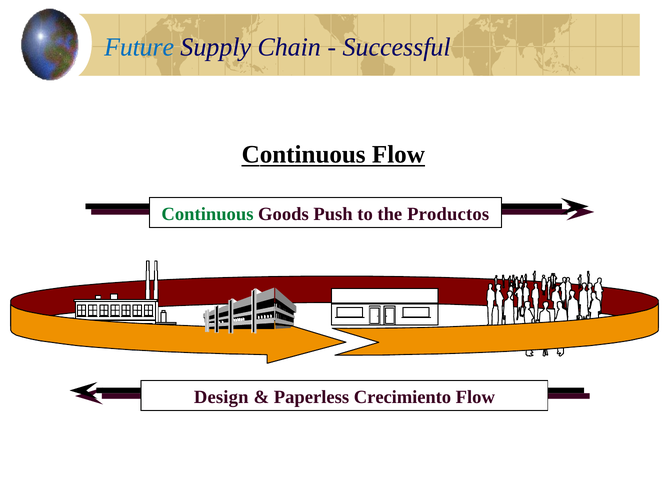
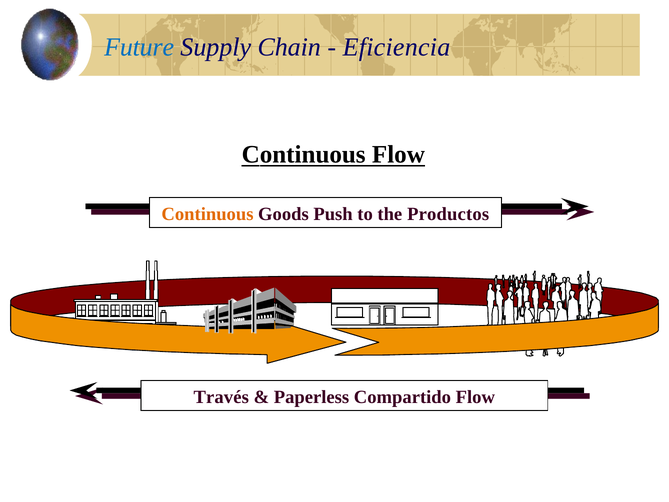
Successful: Successful -> Eficiencia (396, 47)
Continuous colour: green -> orange (207, 214)
Design: Design -> Través (221, 397)
Crecimiento: Crecimiento -> Compartido (402, 397)
